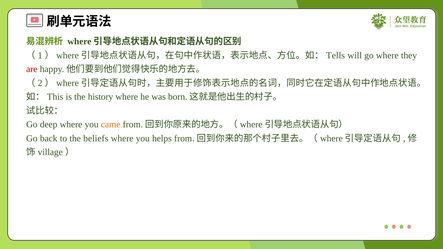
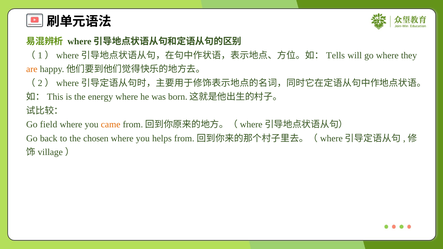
are colour: red -> orange (32, 69)
history: history -> energy (100, 97)
deep: deep -> field (49, 125)
beliefs: beliefs -> chosen (96, 139)
